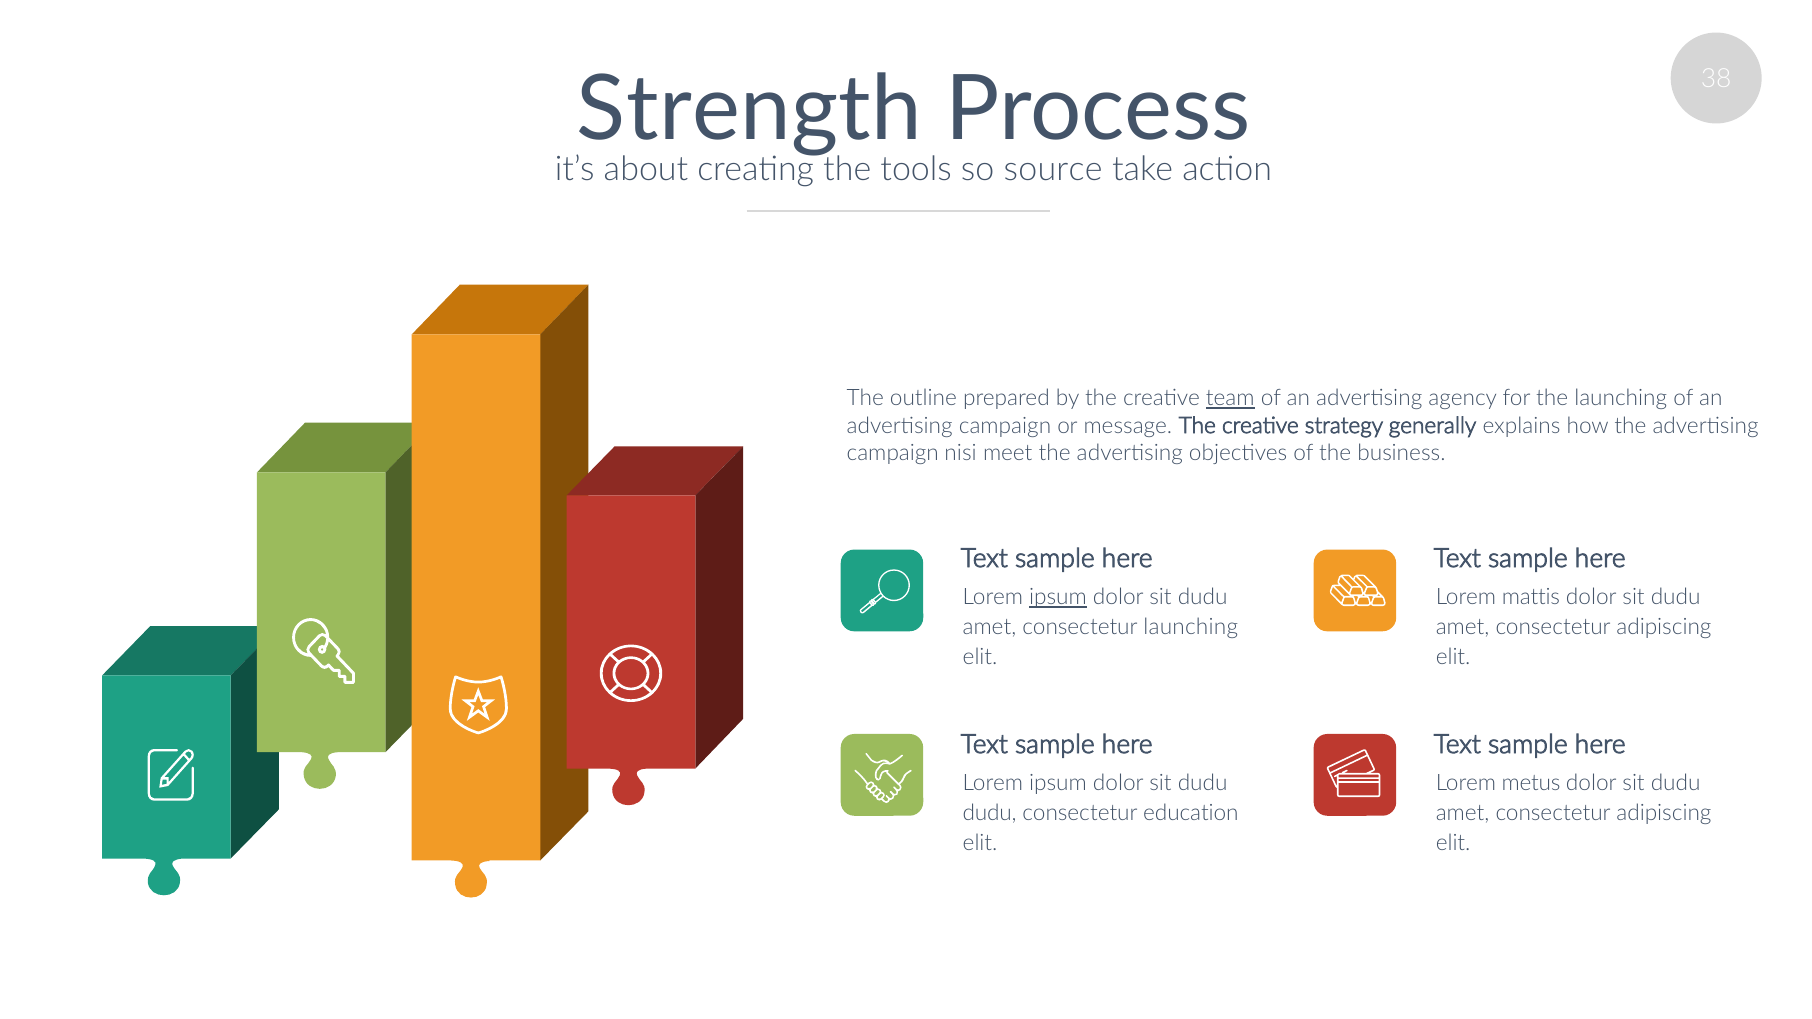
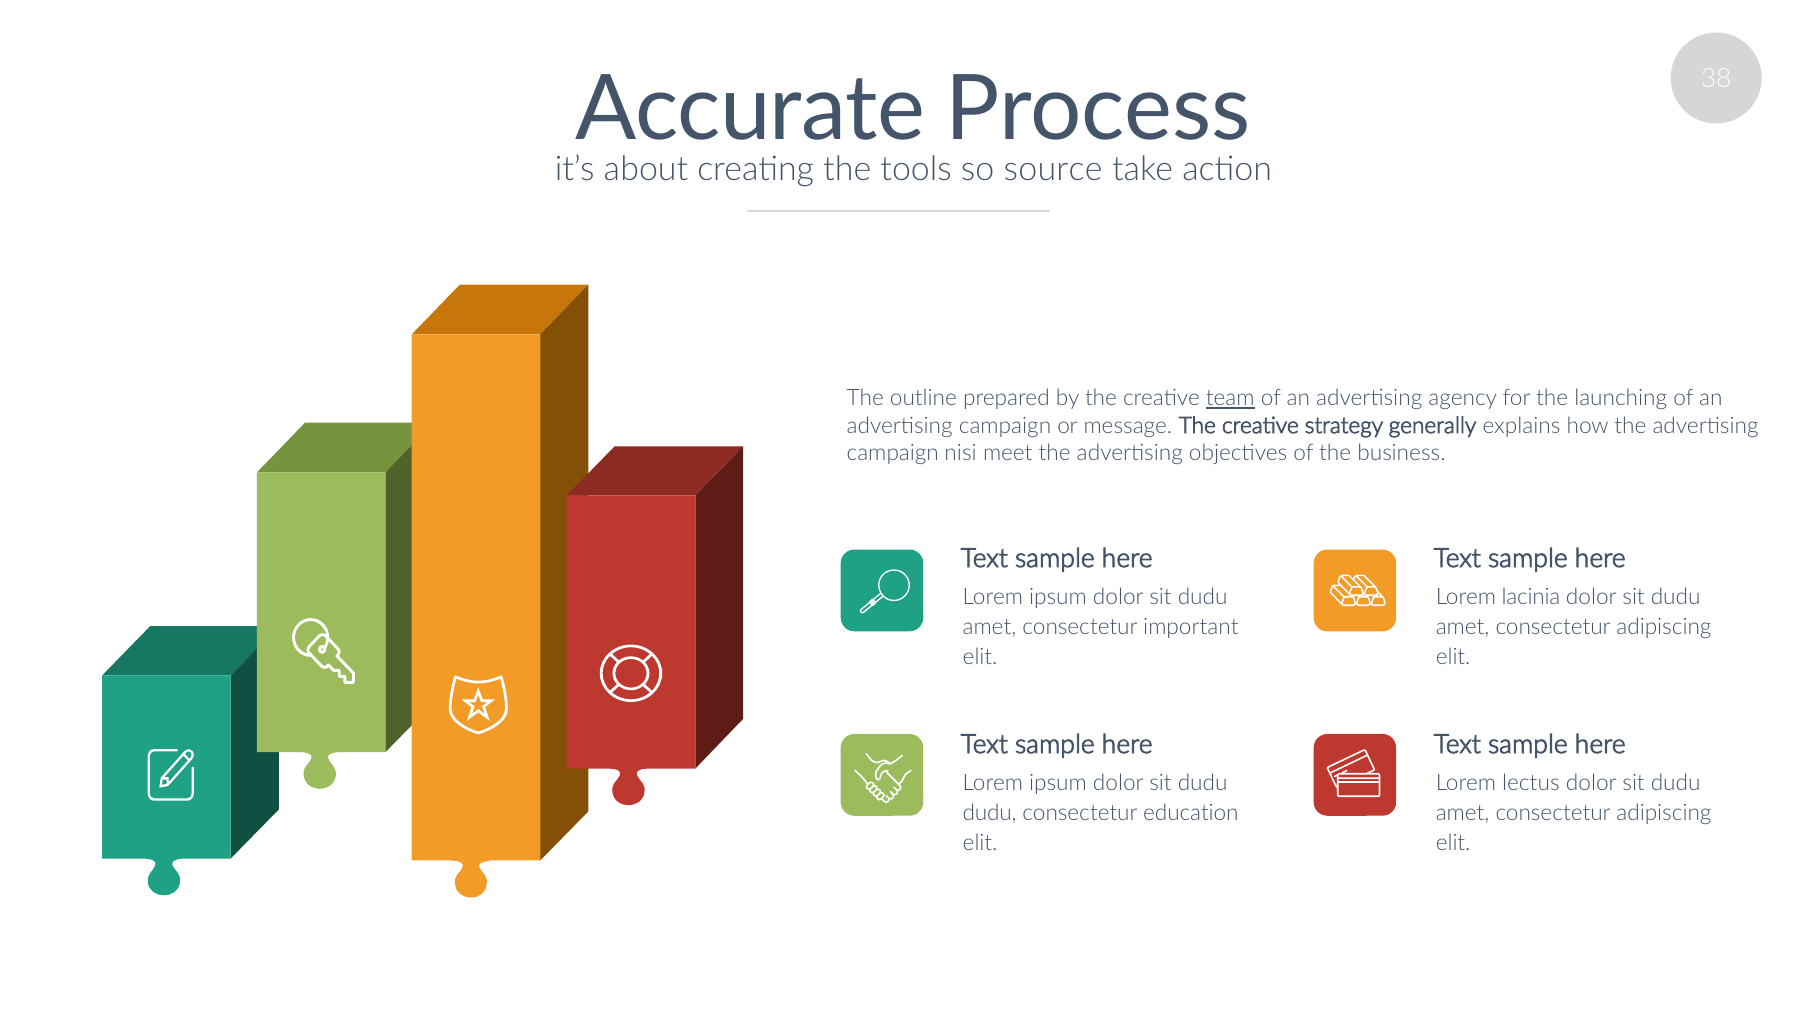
Strength: Strength -> Accurate (750, 109)
ipsum underline: present -> none (1058, 597)
mattis: mattis -> lacinia (1531, 597)
consectetur launching: launching -> important (1191, 627)
metus: metus -> lectus (1531, 784)
